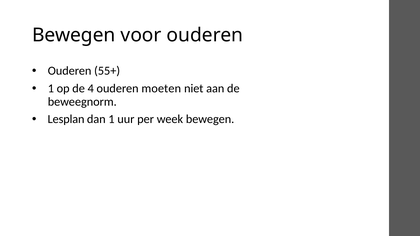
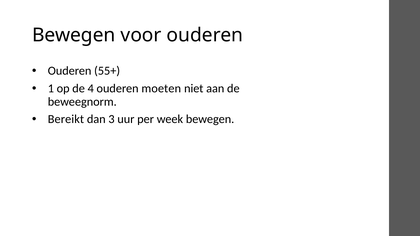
Lesplan: Lesplan -> Bereikt (66, 119)
dan 1: 1 -> 3 (112, 119)
